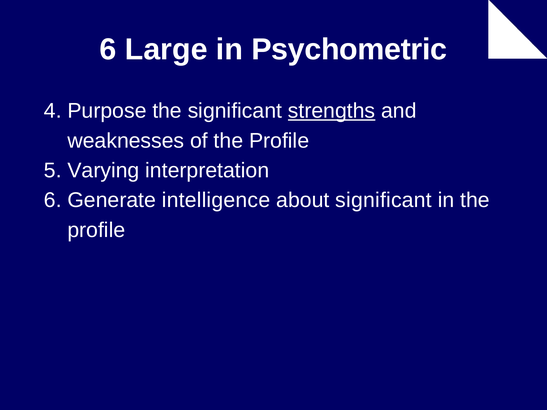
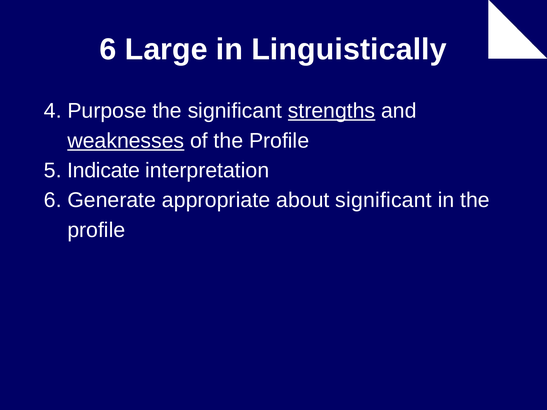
Psychometric: Psychometric -> Linguistically (349, 50)
weaknesses underline: none -> present (126, 141)
Varying: Varying -> Indicate (104, 171)
intelligence: intelligence -> appropriate (216, 200)
